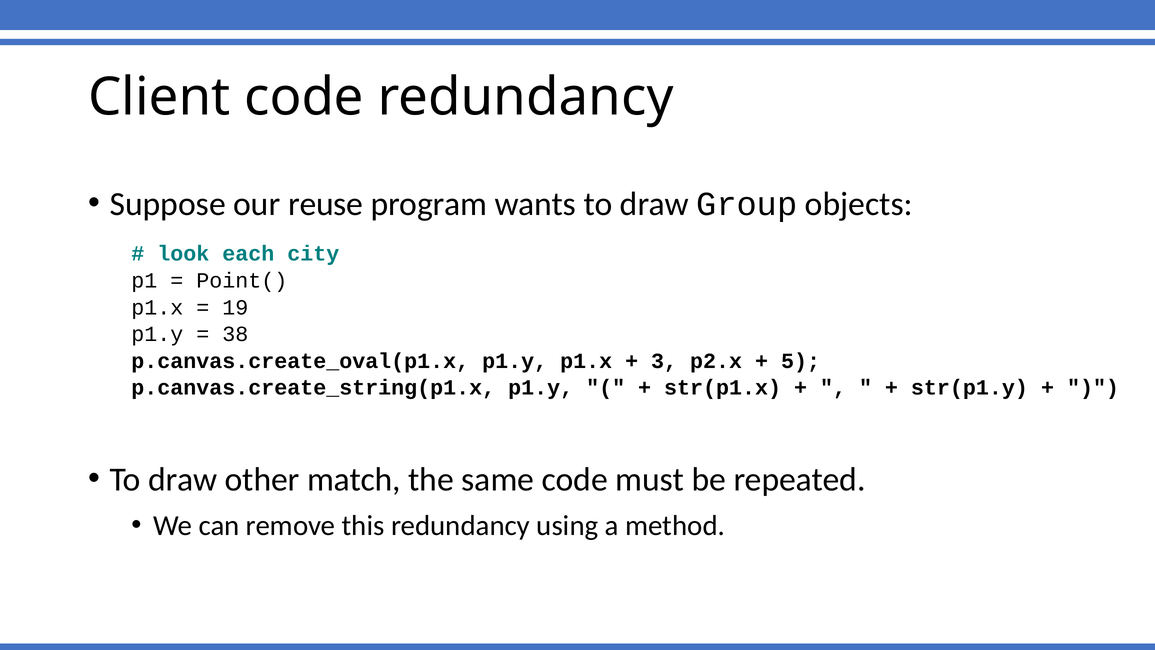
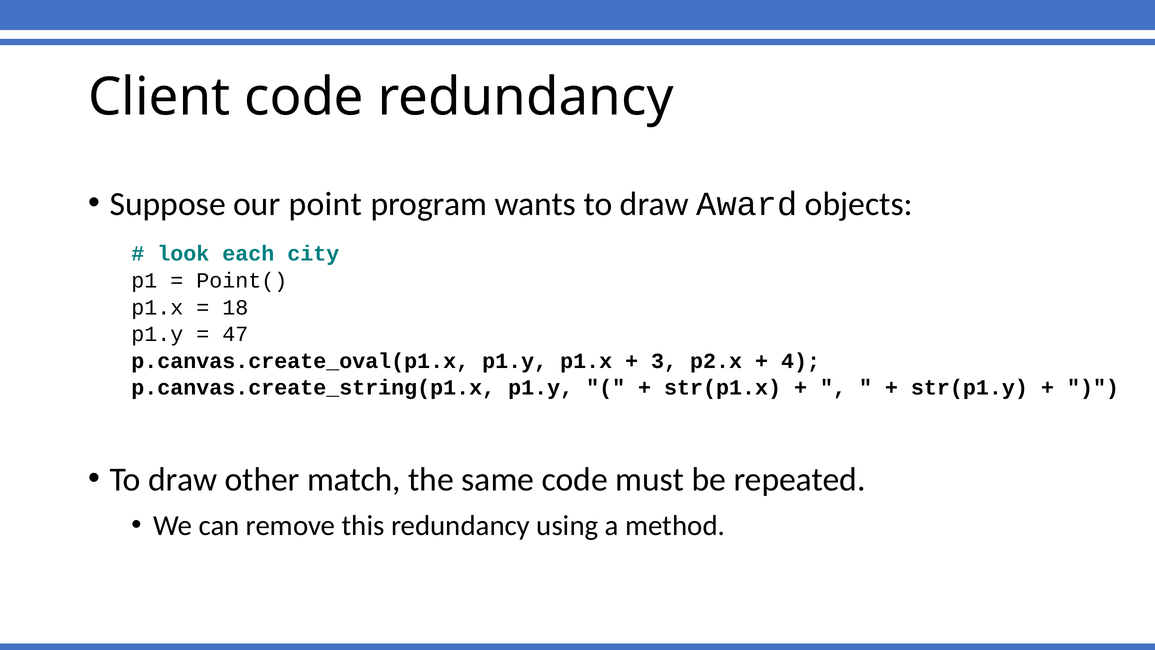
reuse: reuse -> point (325, 204)
Group: Group -> Award (747, 204)
19: 19 -> 18 (235, 307)
38: 38 -> 47 (235, 334)
5: 5 -> 4 (801, 361)
